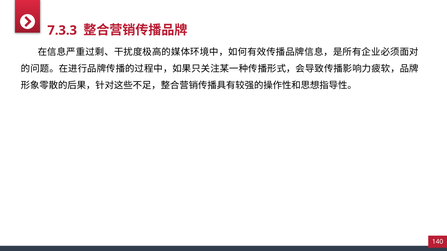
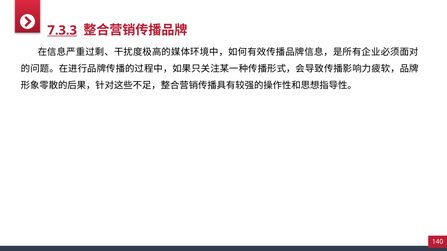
7.3.3 underline: none -> present (62, 30)
